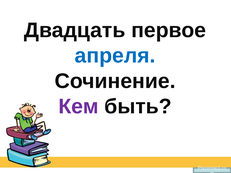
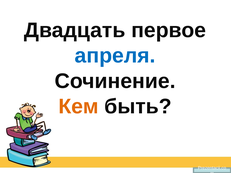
Кем colour: purple -> orange (78, 107)
